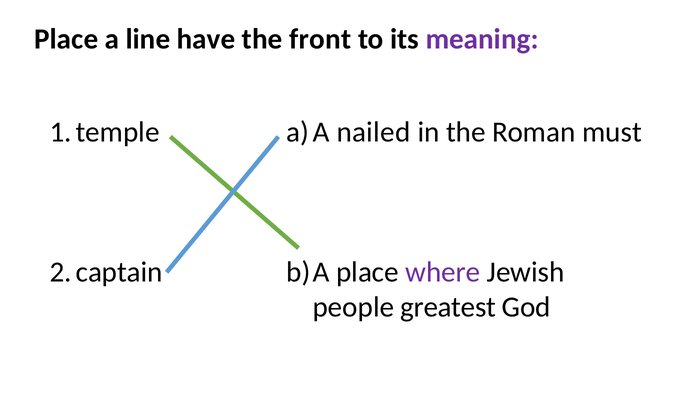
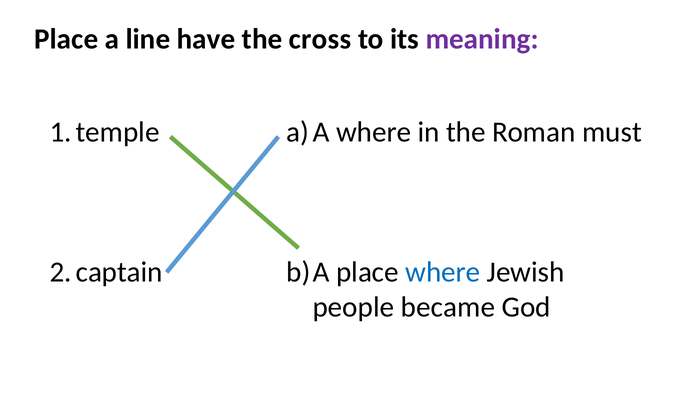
front: front -> cross (320, 39)
nailed: nailed -> where (374, 132)
where colour: purple -> blue (443, 272)
greatest: greatest -> became (448, 307)
